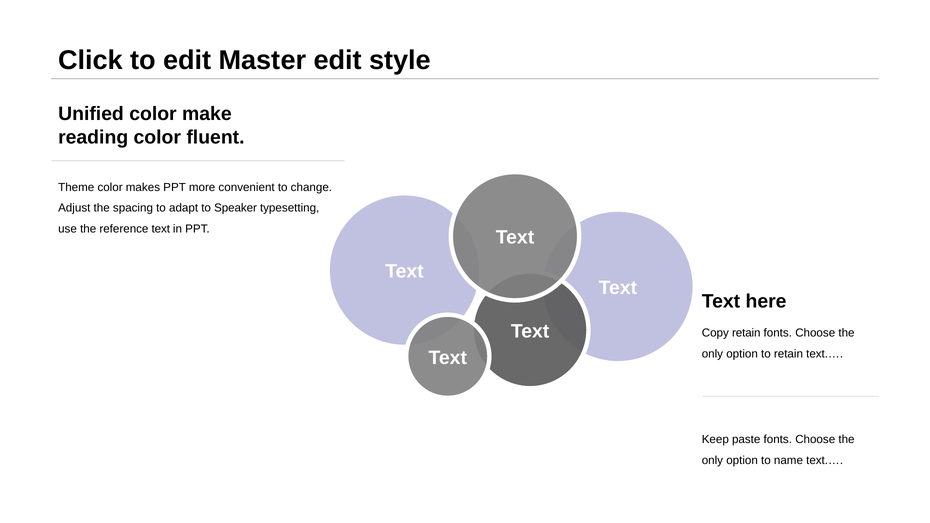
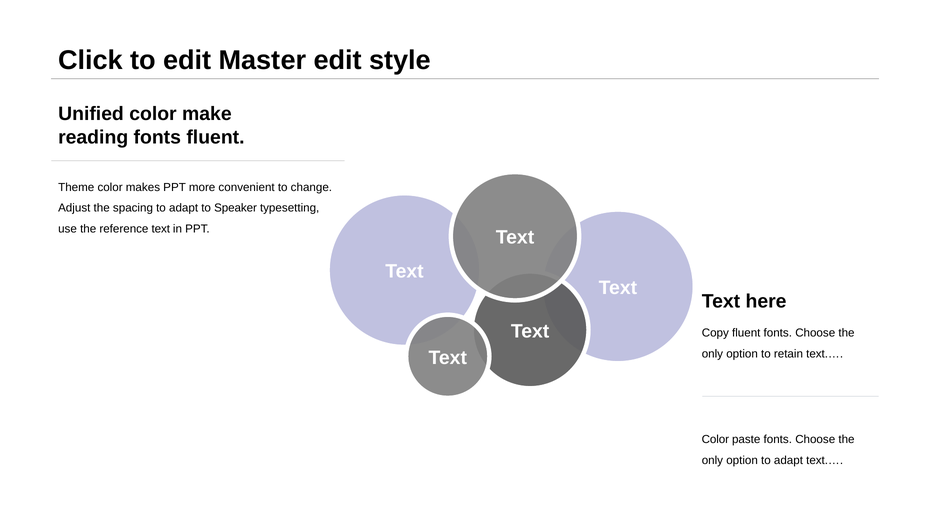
reading color: color -> fonts (157, 137)
Copy retain: retain -> fluent (746, 333)
Keep: Keep -> Color (715, 439)
option to name: name -> adapt (788, 460)
